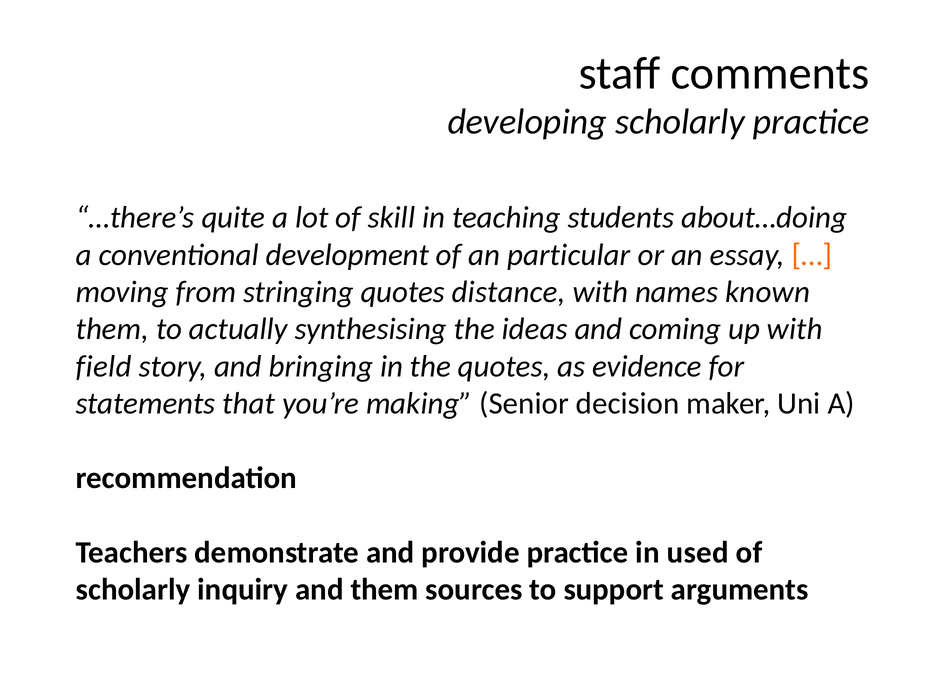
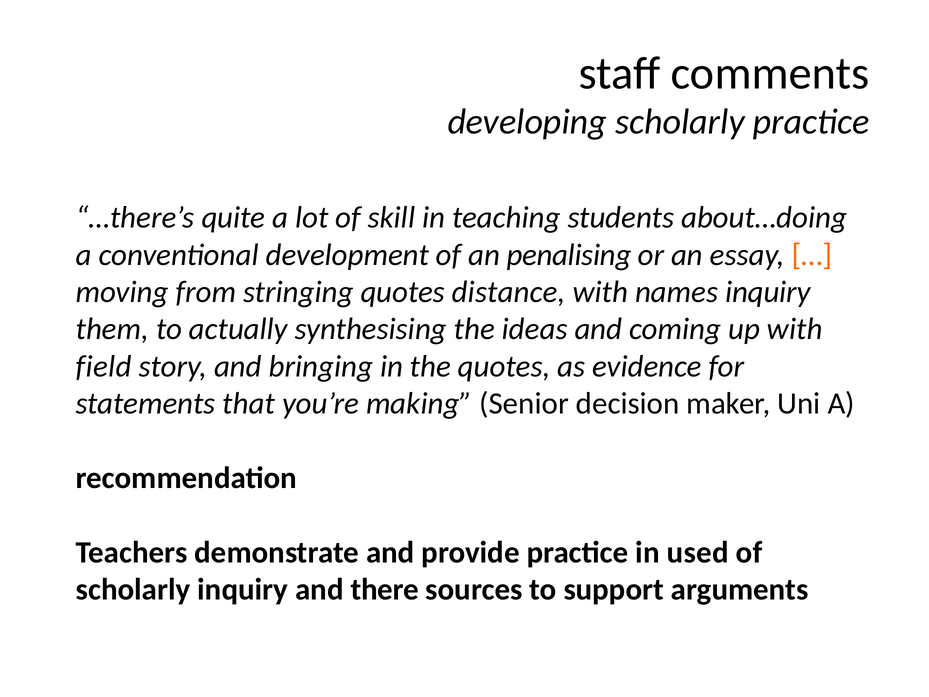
particular: particular -> penalising (569, 255)
names known: known -> inquiry (768, 292)
and them: them -> there (385, 589)
